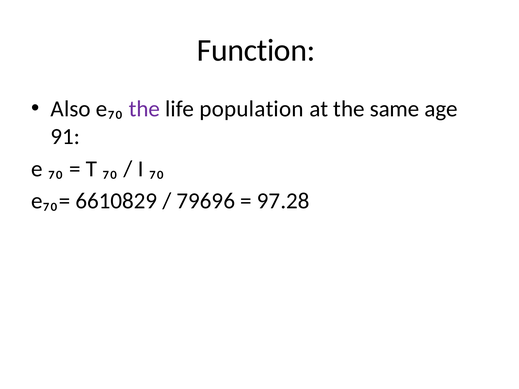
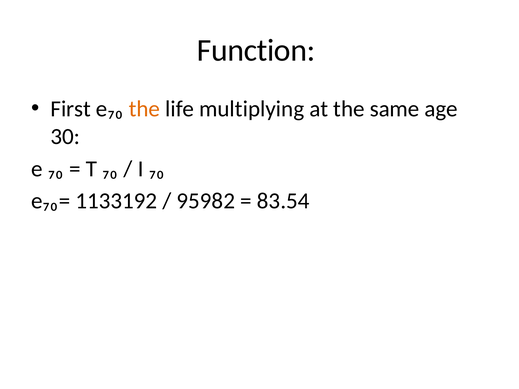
Also: Also -> First (71, 109)
the colour: purple -> orange (144, 109)
population: population -> multiplying (252, 109)
91: 91 -> 30 (65, 137)
6610829: 6610829 -> 1133192 (116, 201)
79696: 79696 -> 95982 (206, 201)
97.28: 97.28 -> 83.54 (283, 201)
